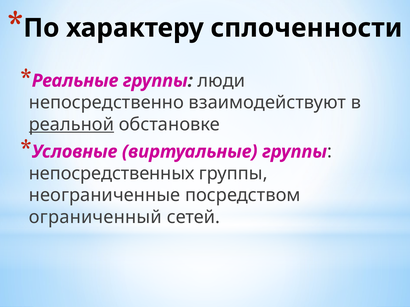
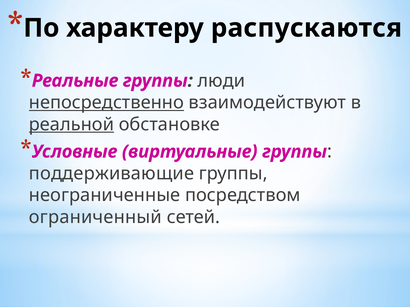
сплоченности: сплоченности -> распускаются (306, 28)
непосредственно underline: none -> present (106, 103)
непосредственных: непосредственных -> поддерживающие (111, 174)
